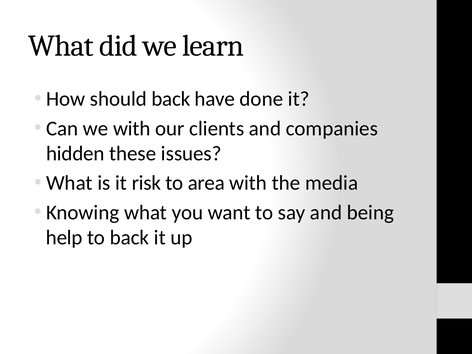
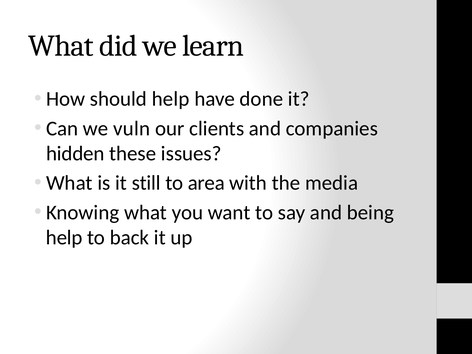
should back: back -> help (171, 99)
we with: with -> vuln (132, 128)
risk: risk -> still (146, 183)
